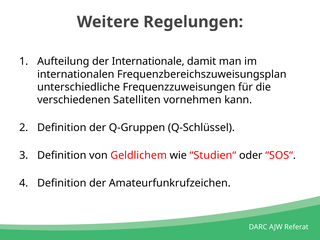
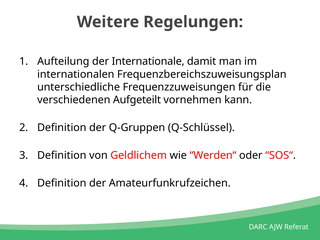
Satelliten: Satelliten -> Aufgeteilt (137, 100)
Studien“: Studien“ -> Werden“ (213, 155)
